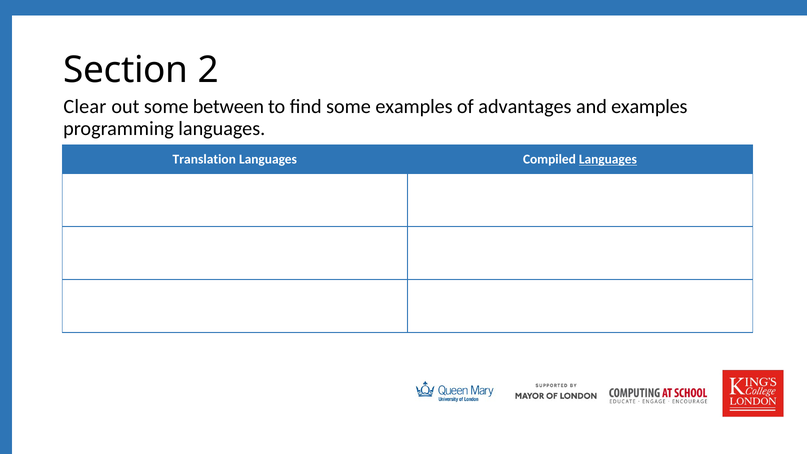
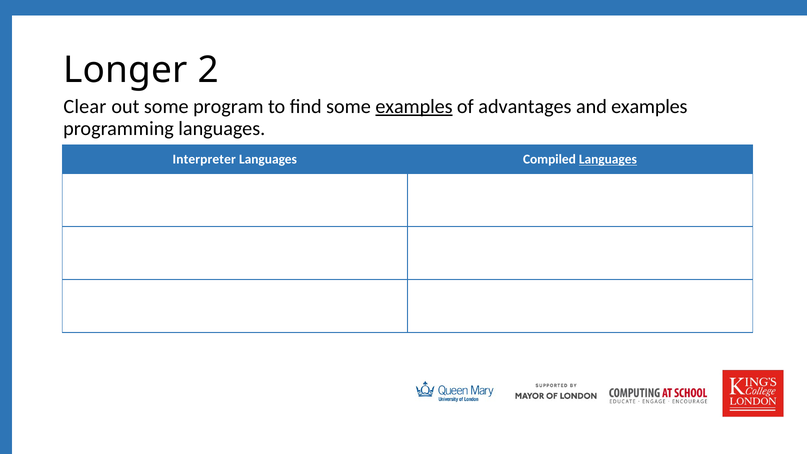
Section: Section -> Longer (125, 70)
between: between -> program (228, 107)
examples underline: none -> present (414, 107)
Translation: Translation -> Interpreter (204, 159)
